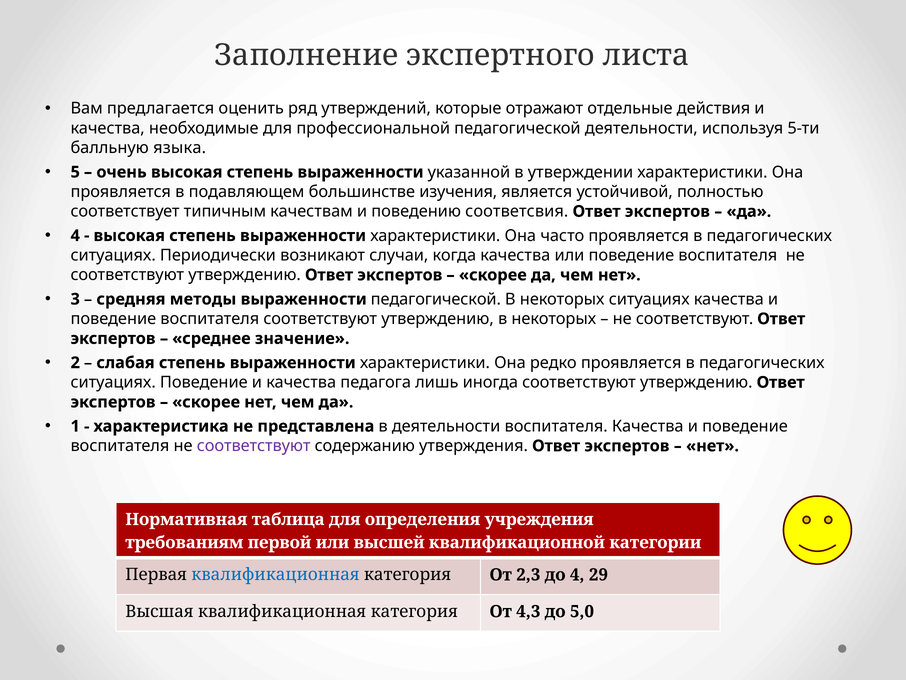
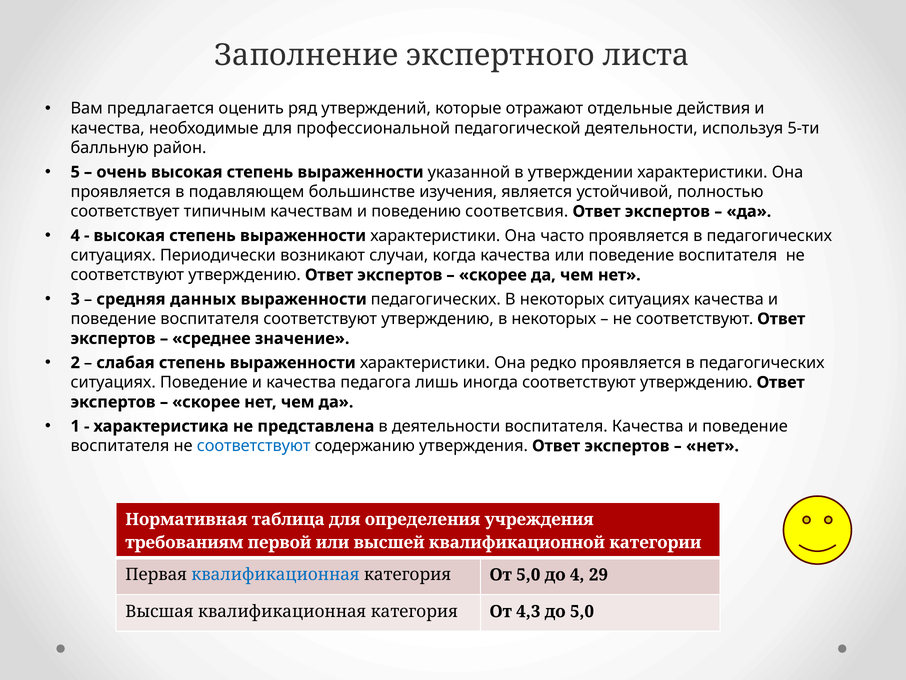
языка: языка -> район (180, 148)
методы: методы -> данных (203, 299)
выраженности педагогической: педагогической -> педагогических (436, 299)
соответствуют colour: purple -> blue (254, 446)
От 2,3: 2,3 -> 5,0 (528, 574)
